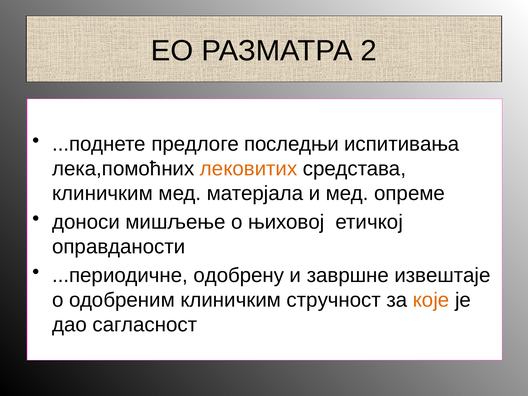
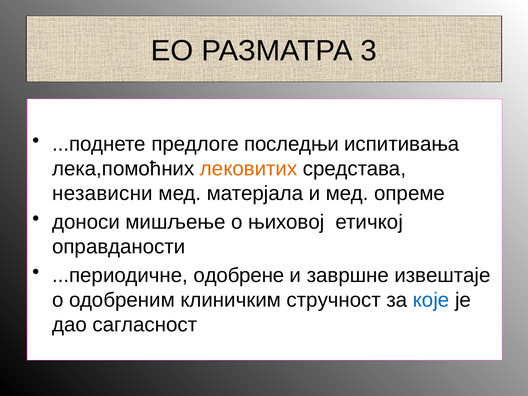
2: 2 -> 3 (369, 51)
клиничким: клиничким -> независни (102, 193)
одобрену: одобрену -> одобрене (239, 275)
које colour: orange -> blue (431, 300)
